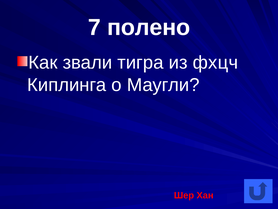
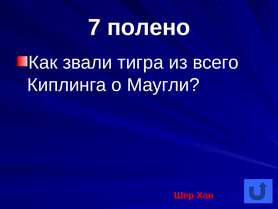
фхцч: фхцч -> всего (216, 62)
